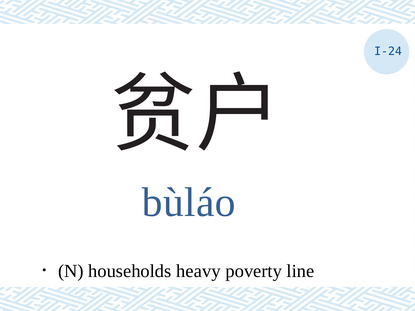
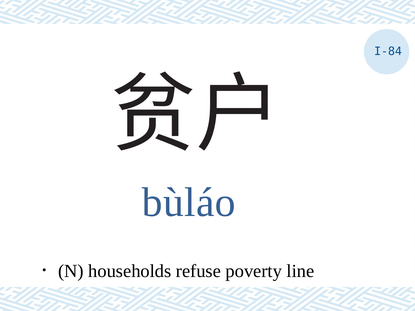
I-24: I-24 -> I-84 (388, 51)
heavy: heavy -> refuse (198, 271)
